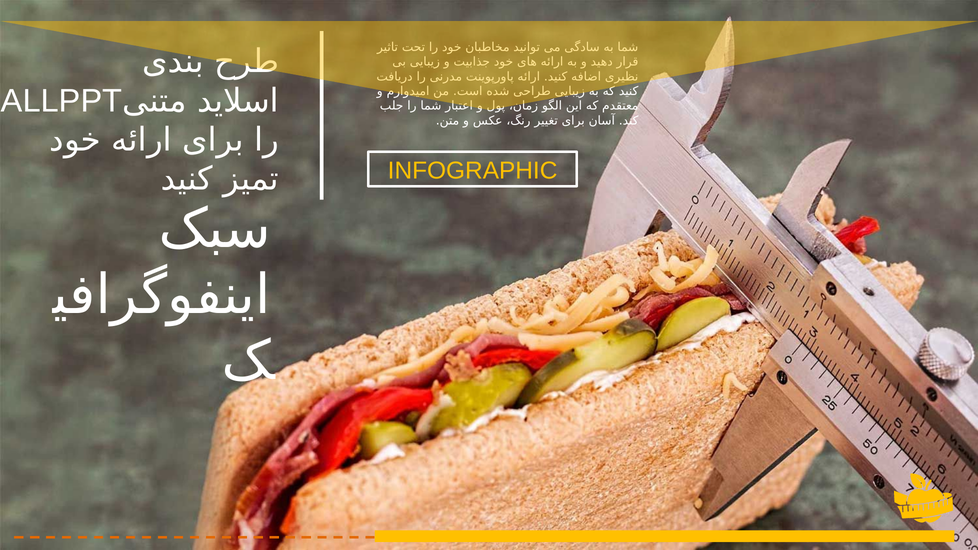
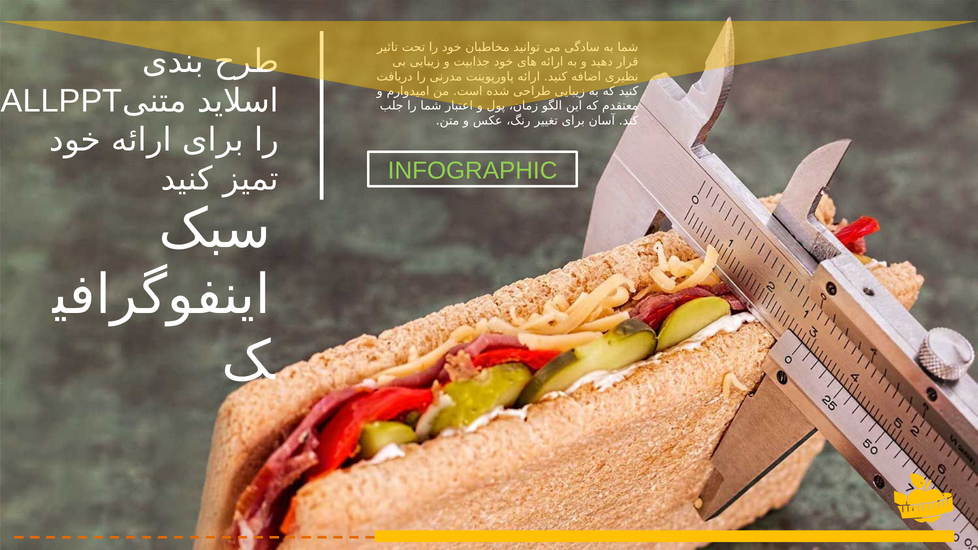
INFOGRAPHIC colour: yellow -> light green (473, 171)
